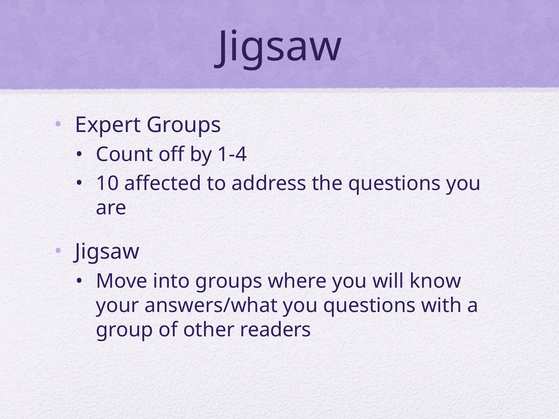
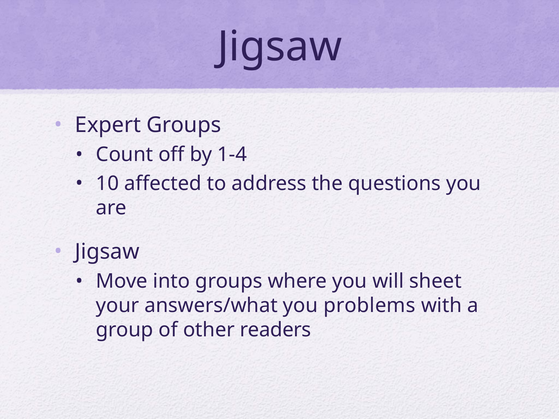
know: know -> sheet (435, 281)
you questions: questions -> problems (369, 306)
